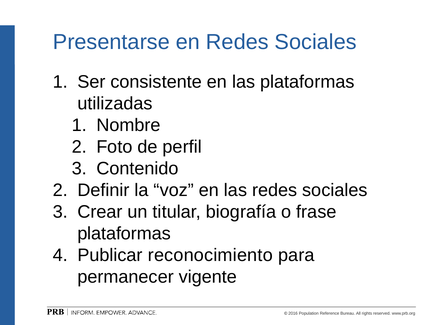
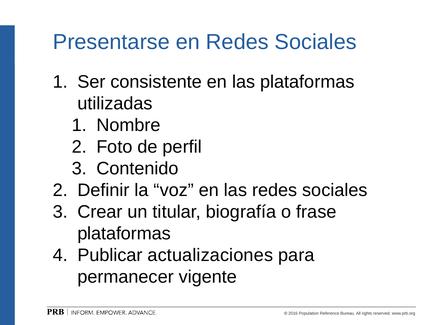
reconocimiento: reconocimiento -> actualizaciones (210, 256)
